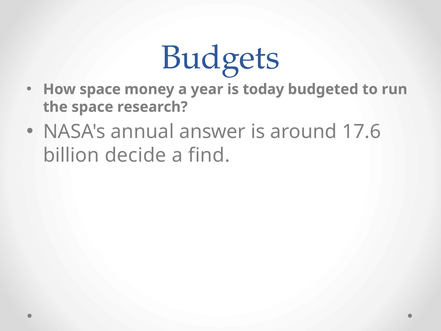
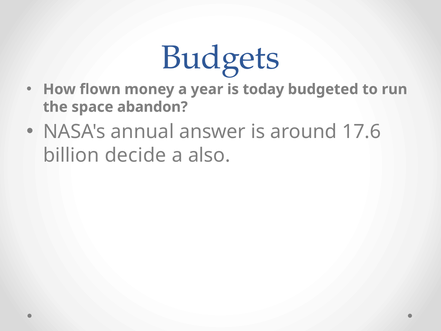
How space: space -> flown (100, 89)
research: research -> abandon (152, 107)
find: find -> also (209, 155)
